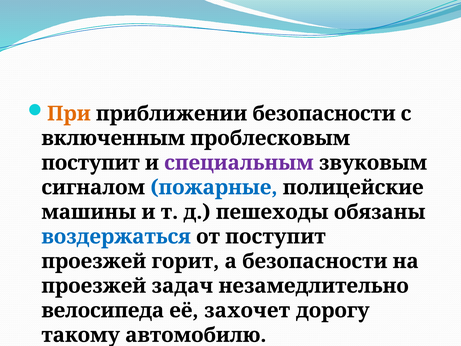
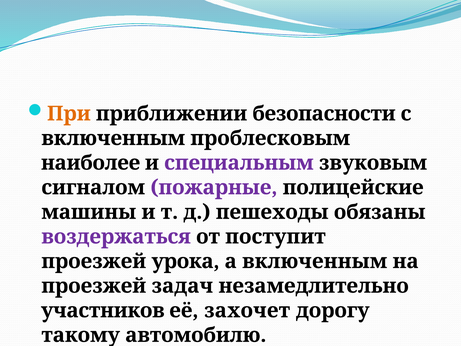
поступит: поступит -> наиболее (91, 163)
пожарные colour: blue -> purple (214, 187)
воздержаться colour: blue -> purple (116, 237)
горит: горит -> урока (186, 261)
а безопасности: безопасности -> включенным (315, 261)
велосипеда: велосипеда -> участников (103, 310)
